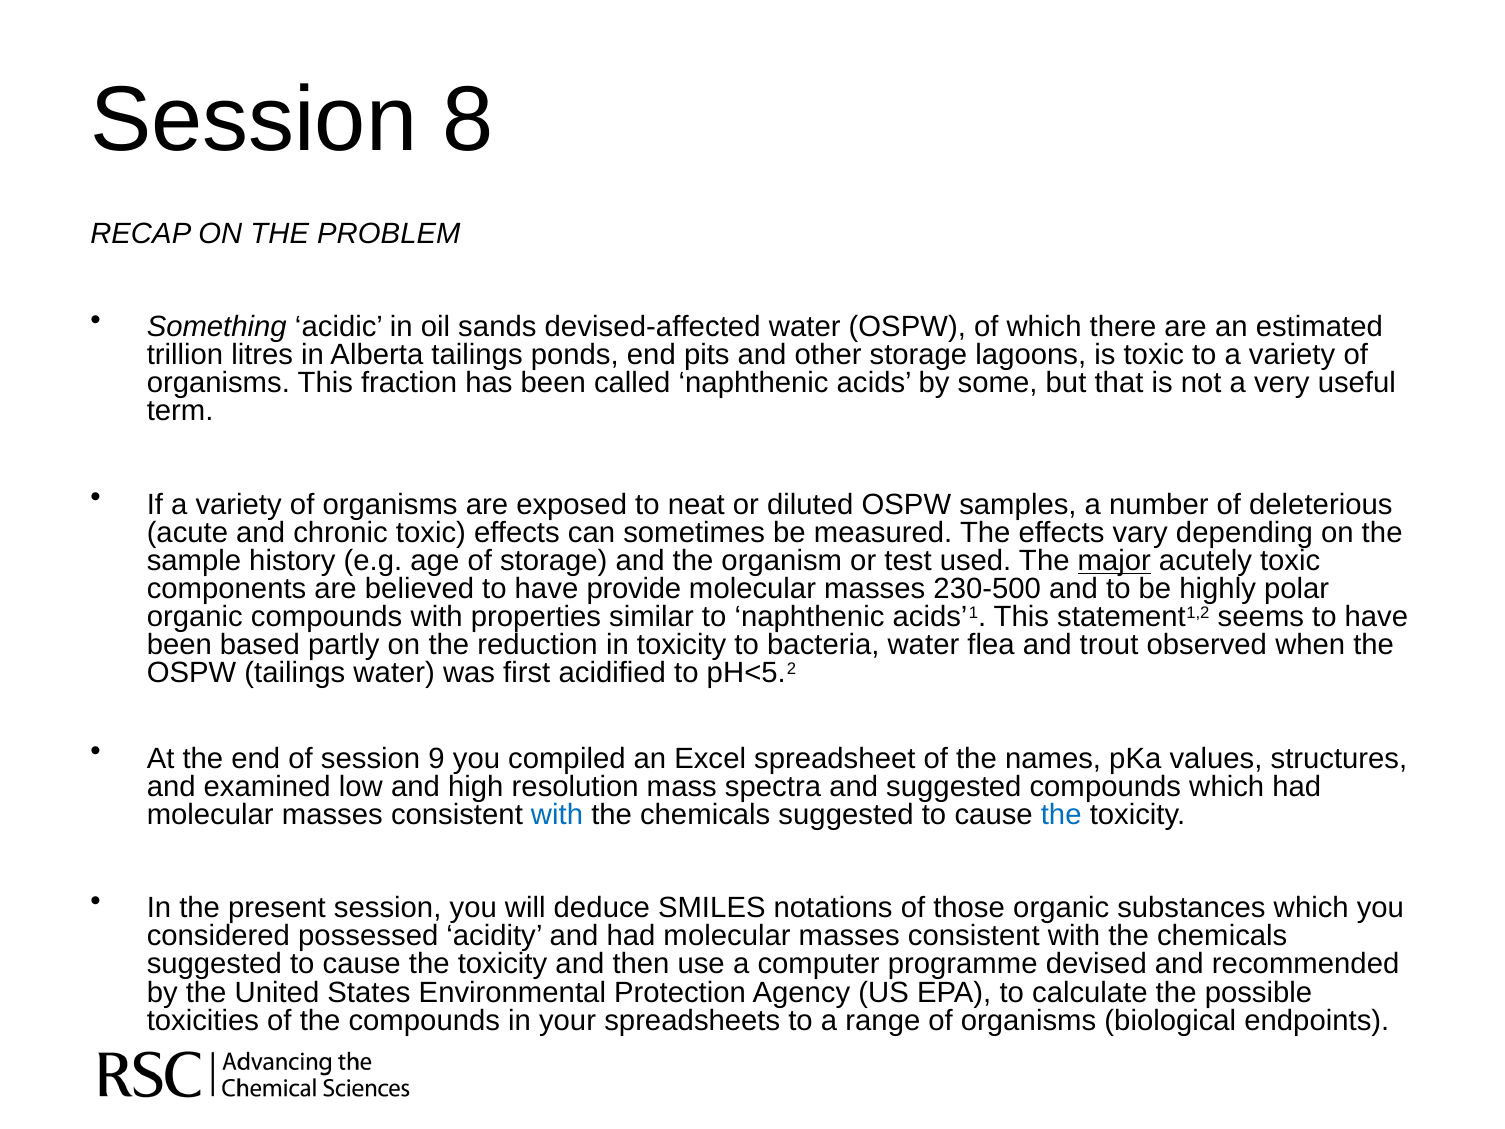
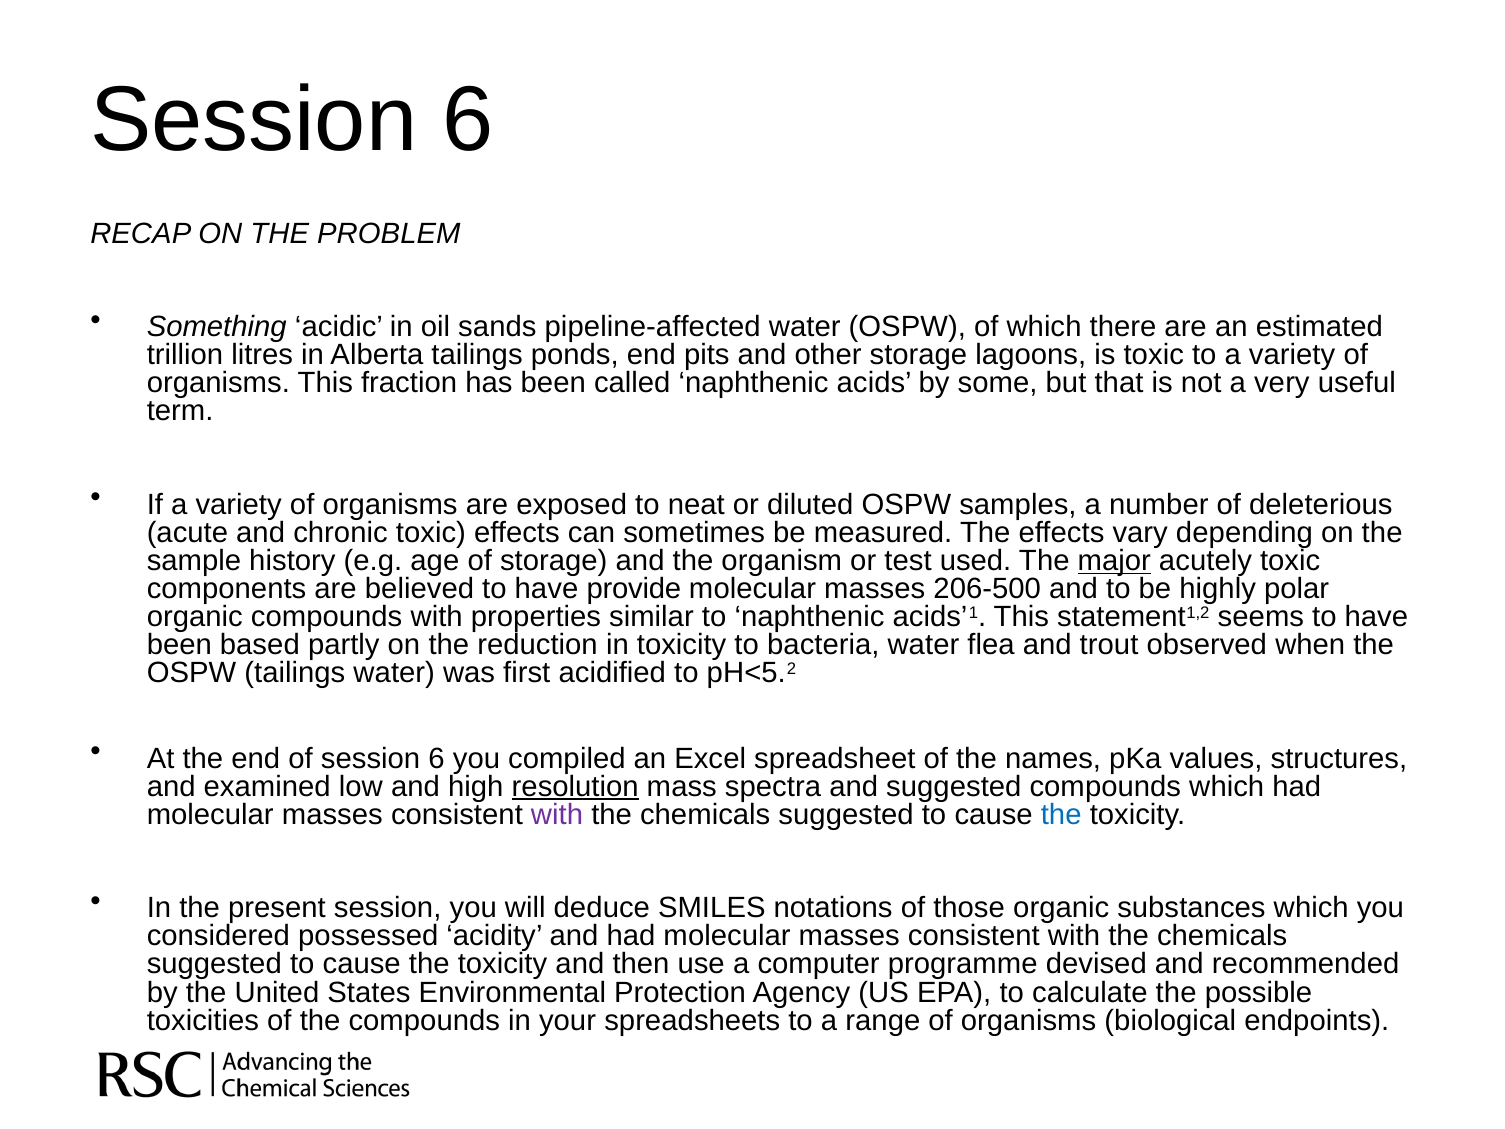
8: 8 -> 6 (468, 120)
devised-affected: devised-affected -> pipeline-affected (653, 327)
230-500: 230-500 -> 206-500 (987, 589)
of session 9: 9 -> 6 (437, 758)
resolution underline: none -> present (575, 787)
with colour: blue -> purple (557, 815)
